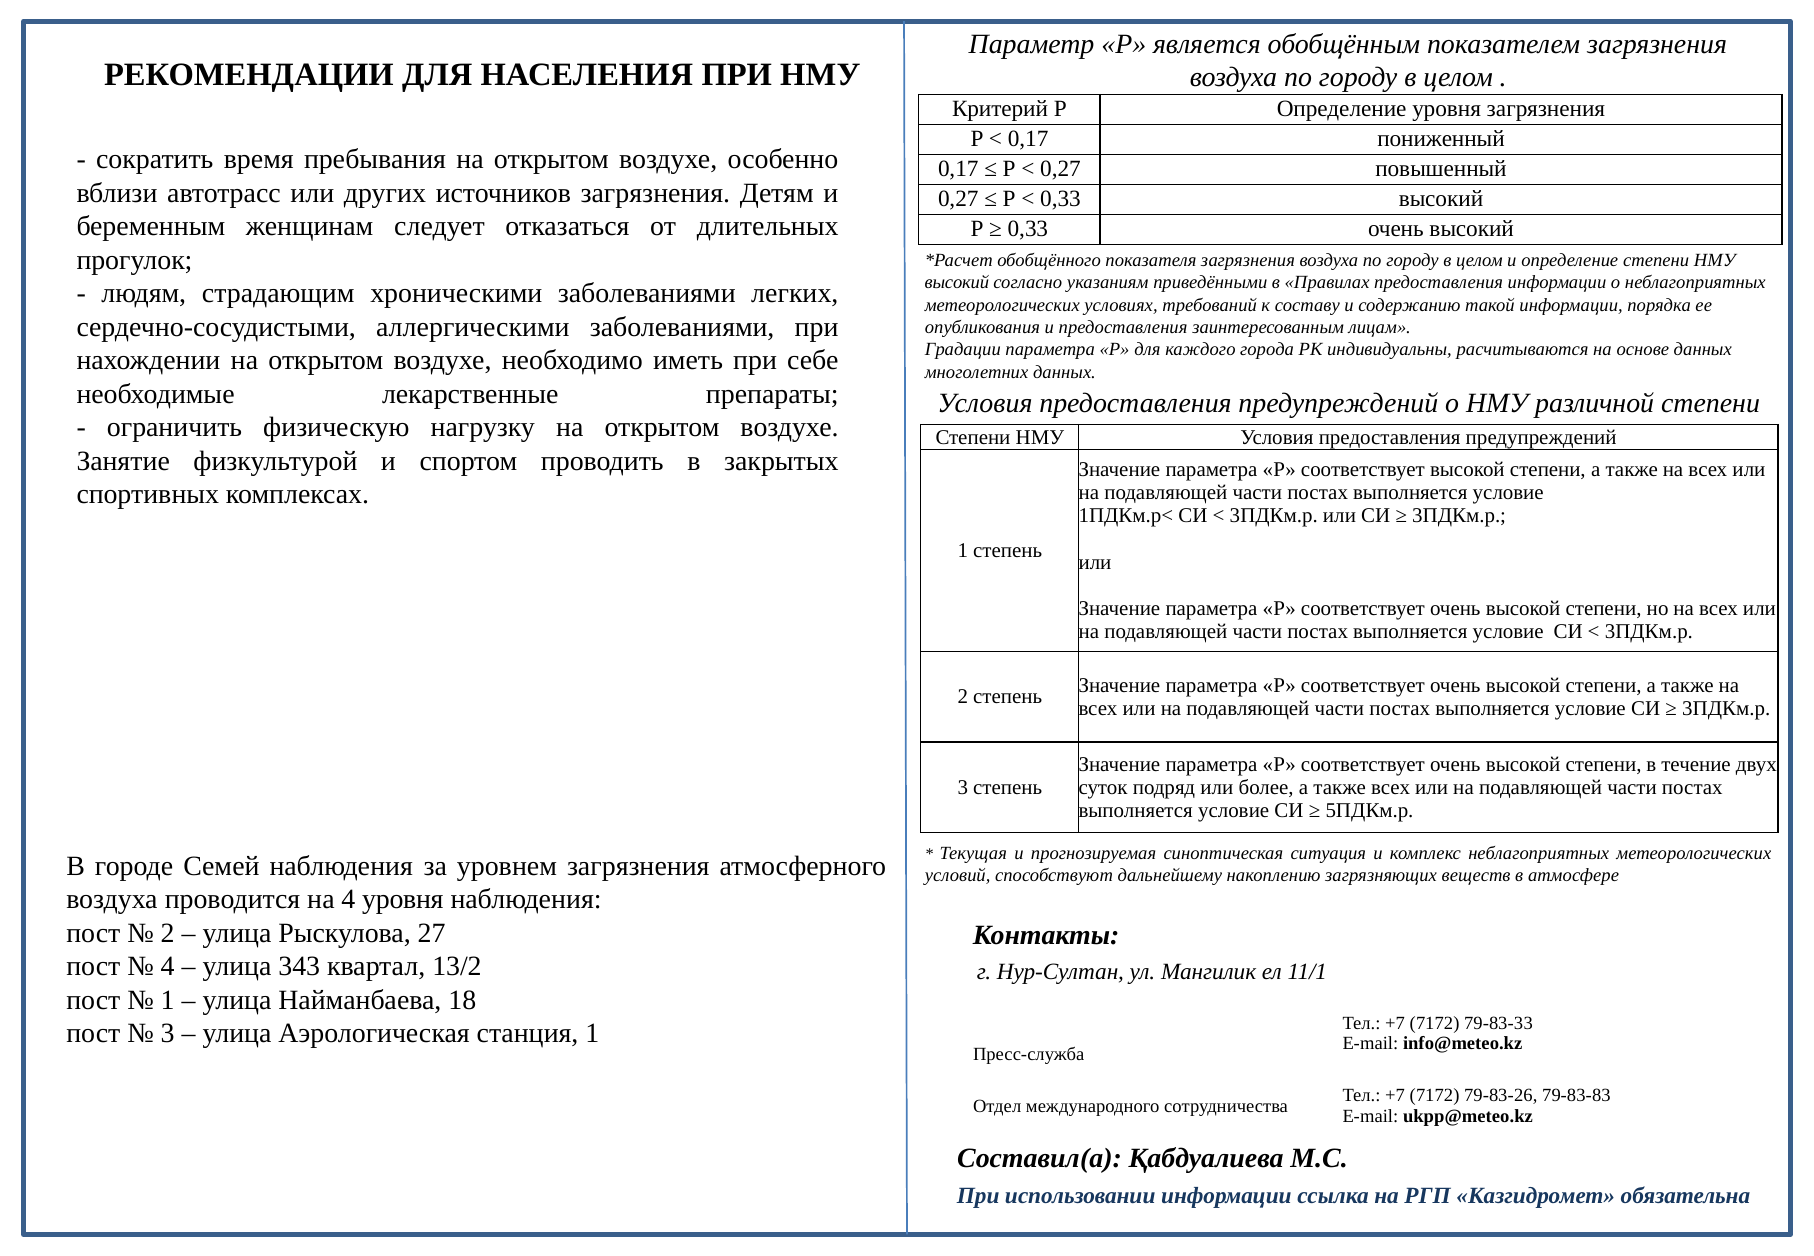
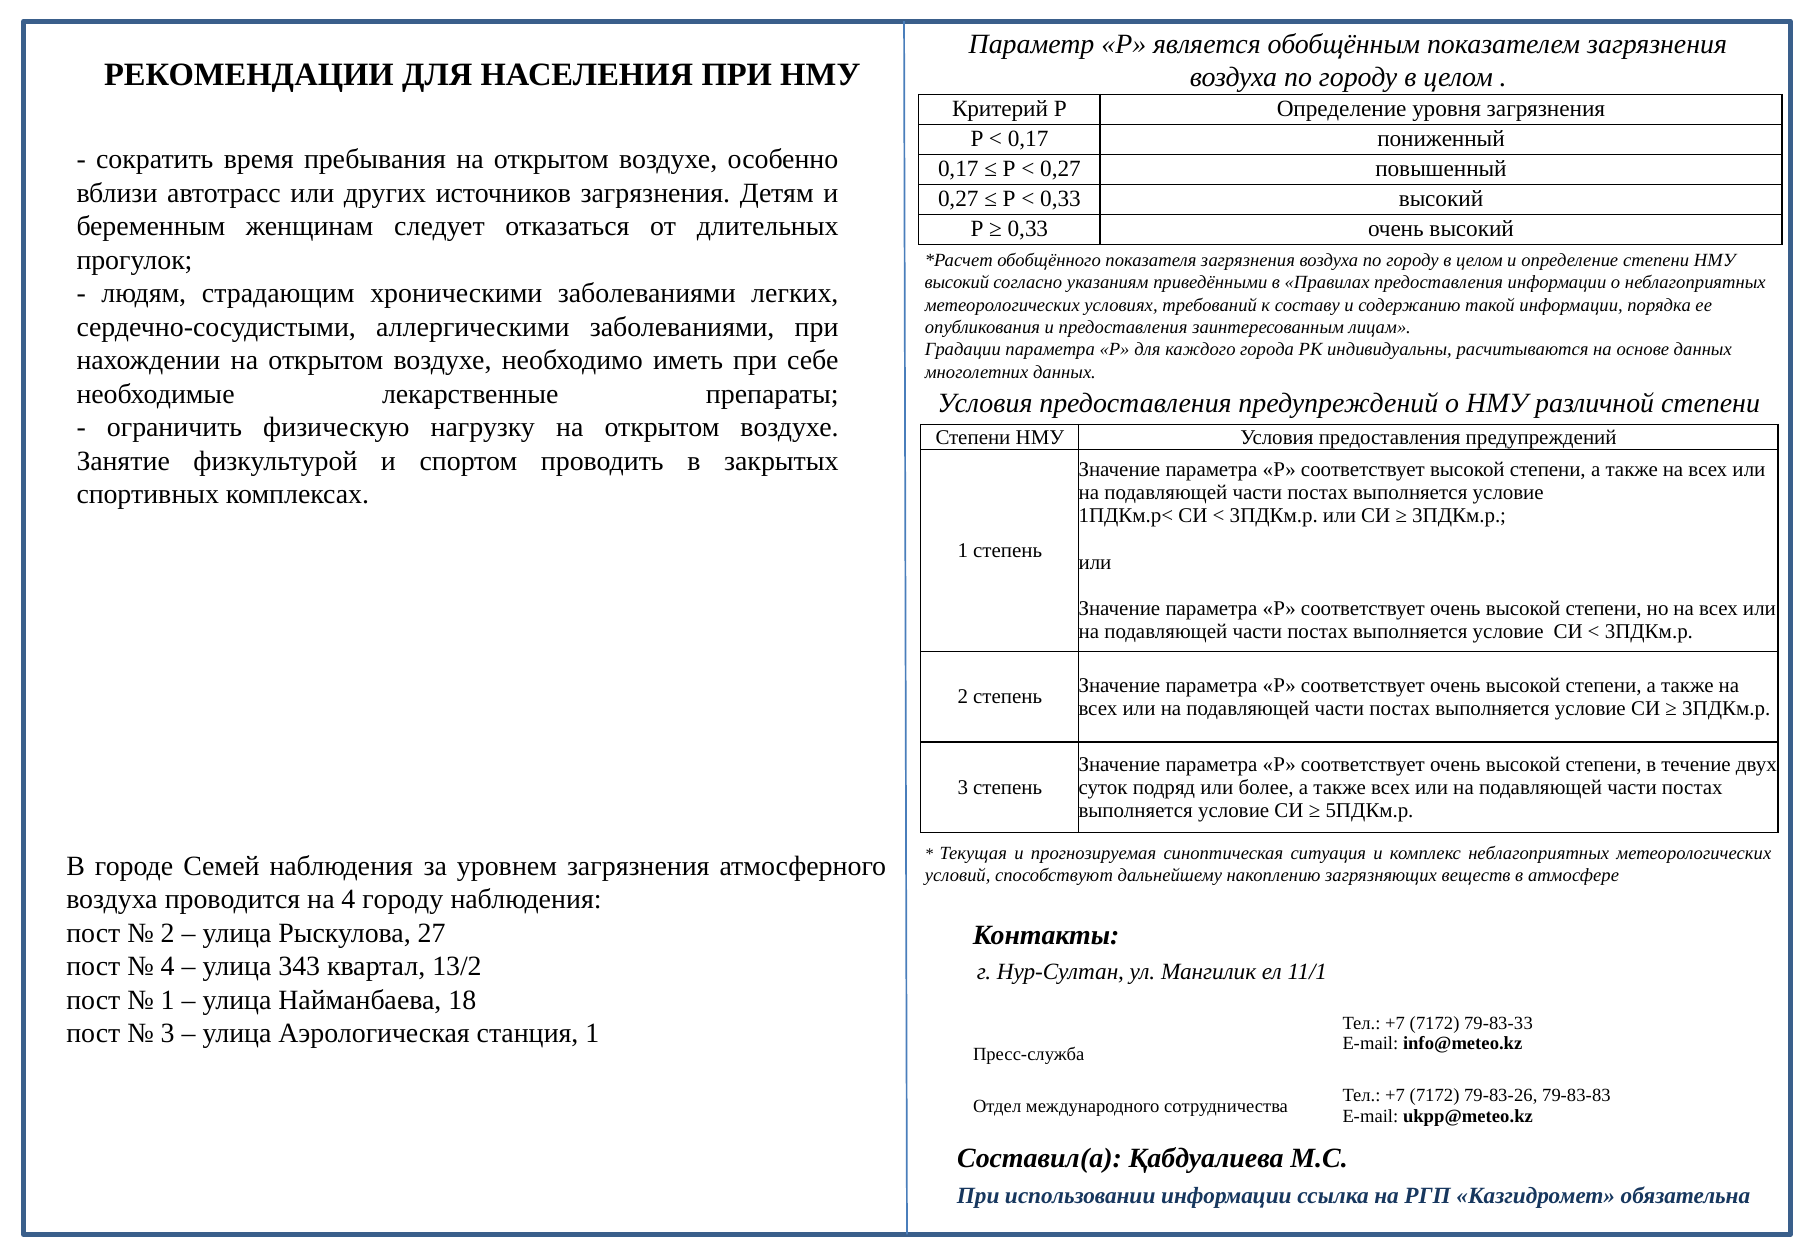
4 уровня: уровня -> городу (403, 900)
